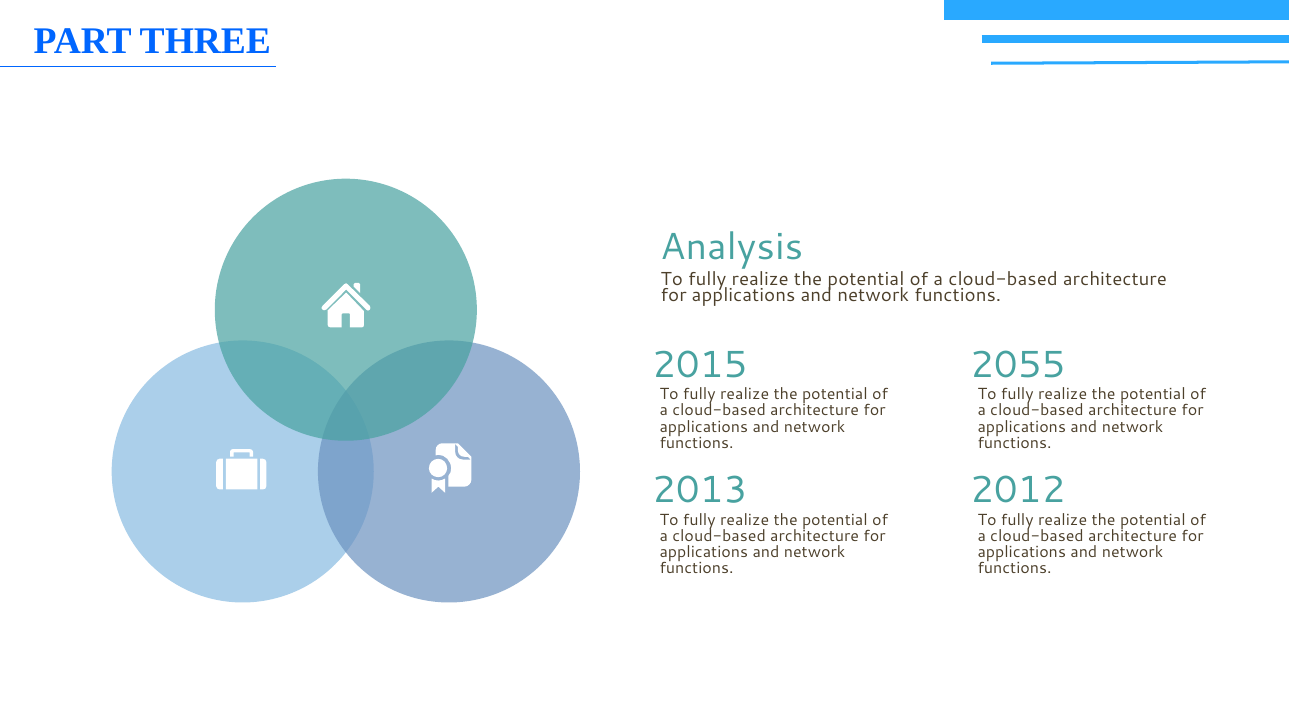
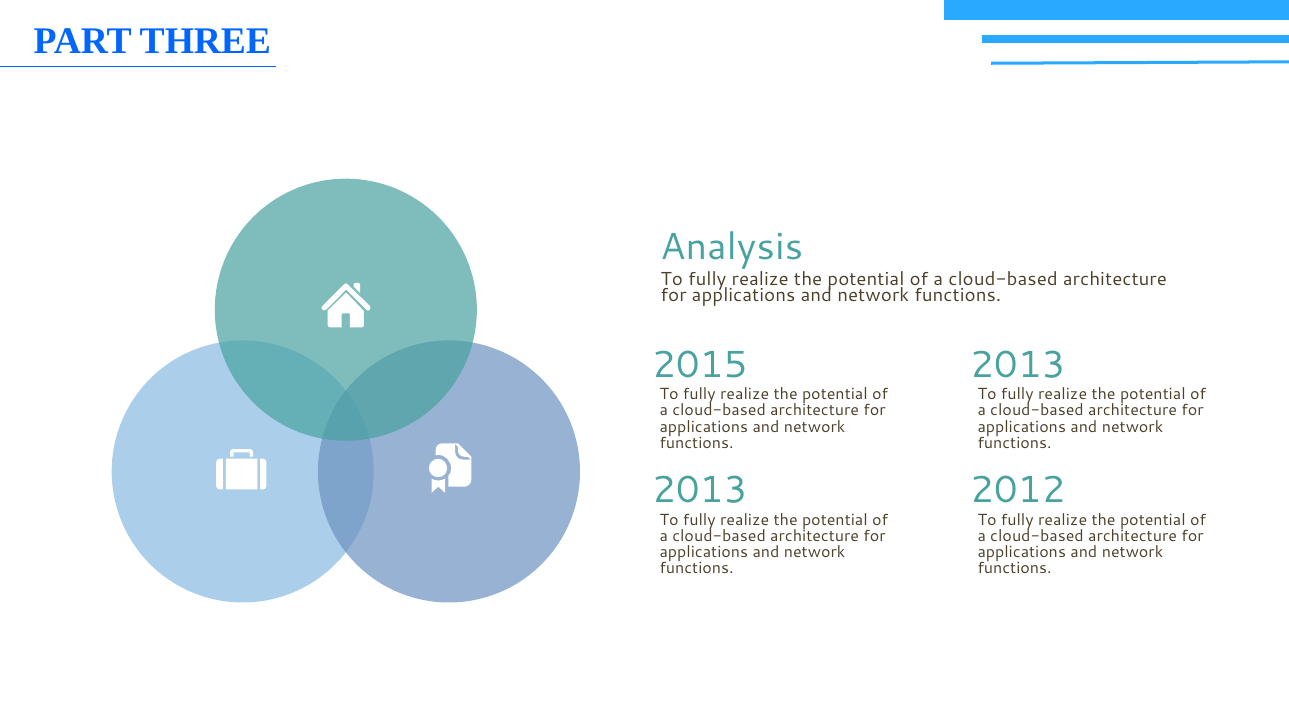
2055: 2055 -> 2013 (1018, 365)
